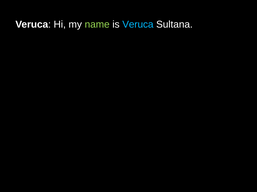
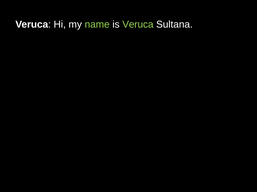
Veruca colour: light blue -> light green (138, 24)
